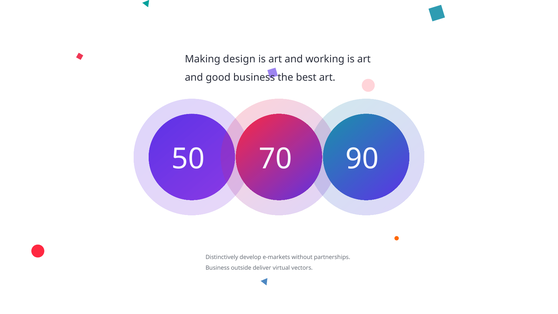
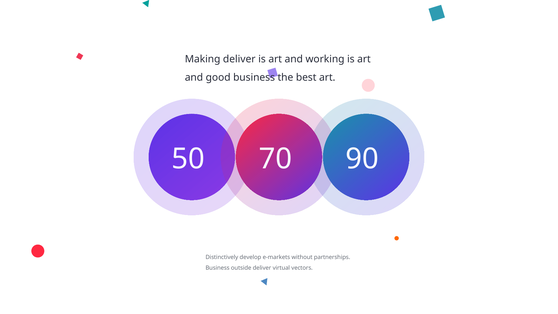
Making design: design -> deliver (239, 59)
